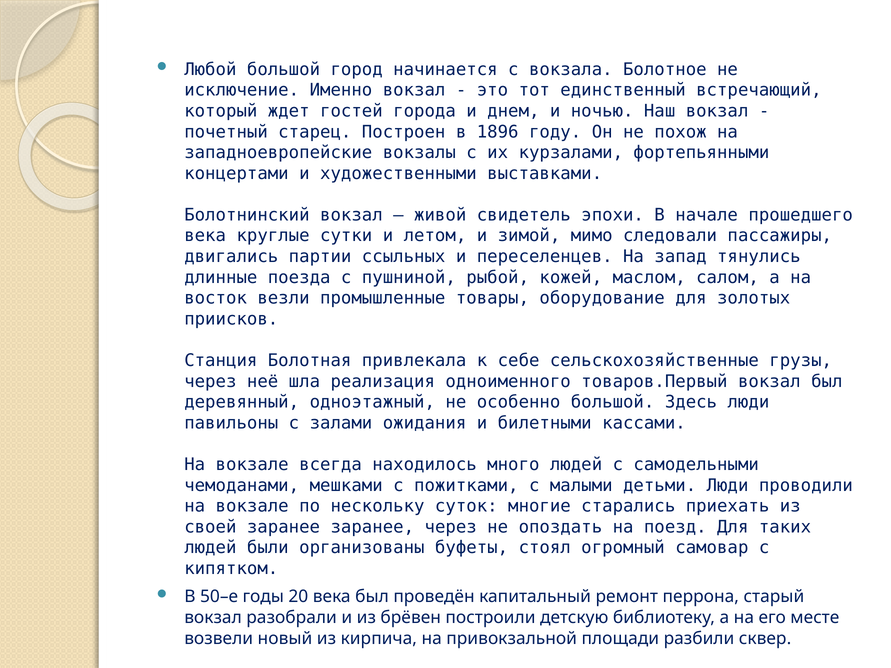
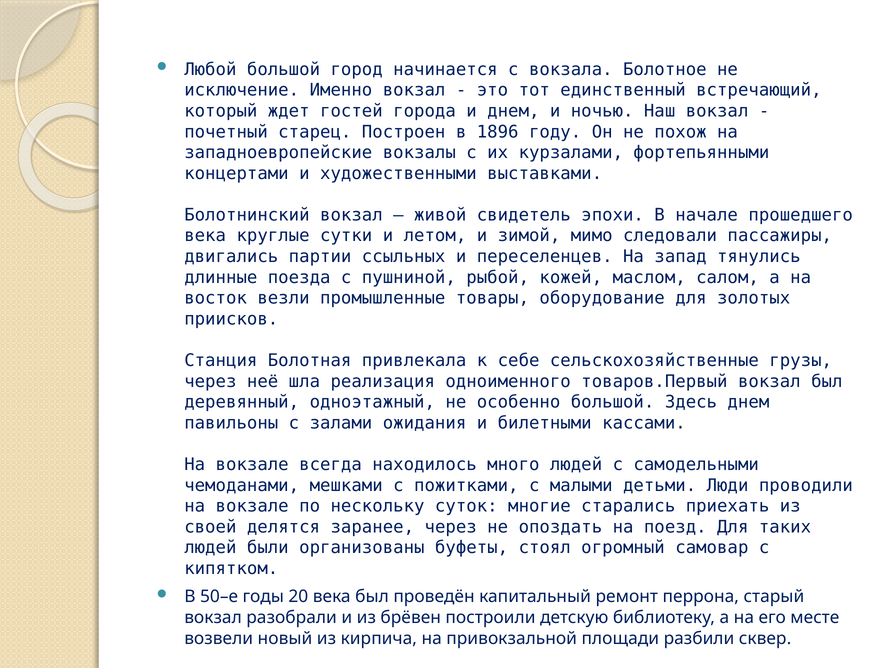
Здесь люди: люди -> днем (748, 402)
своей заранее: заранее -> делятся (283, 527)
